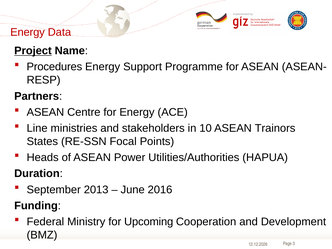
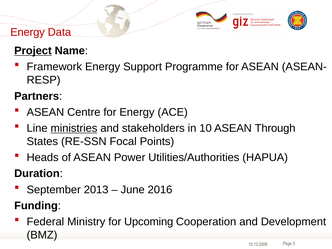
Procedures: Procedures -> Framework (54, 67)
ministries underline: none -> present (74, 128)
Trainors: Trainors -> Through (275, 128)
